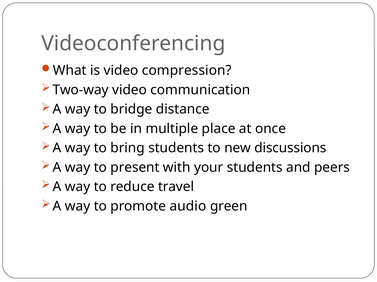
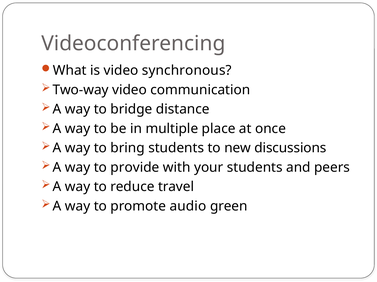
compression: compression -> synchronous (187, 71)
present: present -> provide (135, 168)
